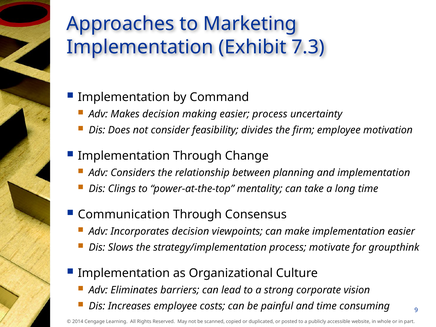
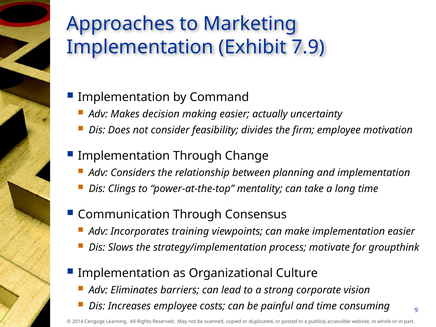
7.3: 7.3 -> 7.9 (308, 47)
easier process: process -> actually (270, 114)
Incorporates decision: decision -> training (190, 232)
